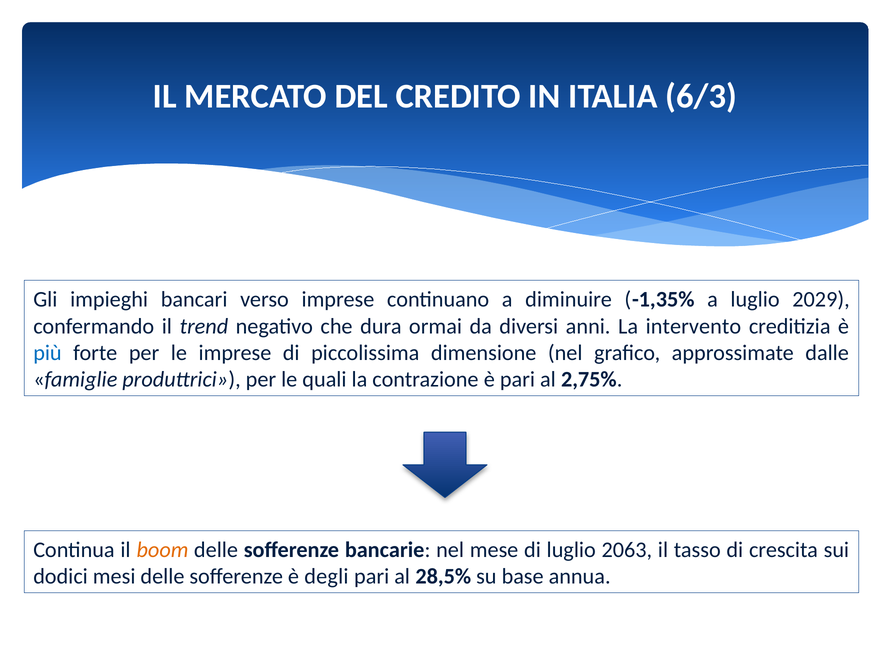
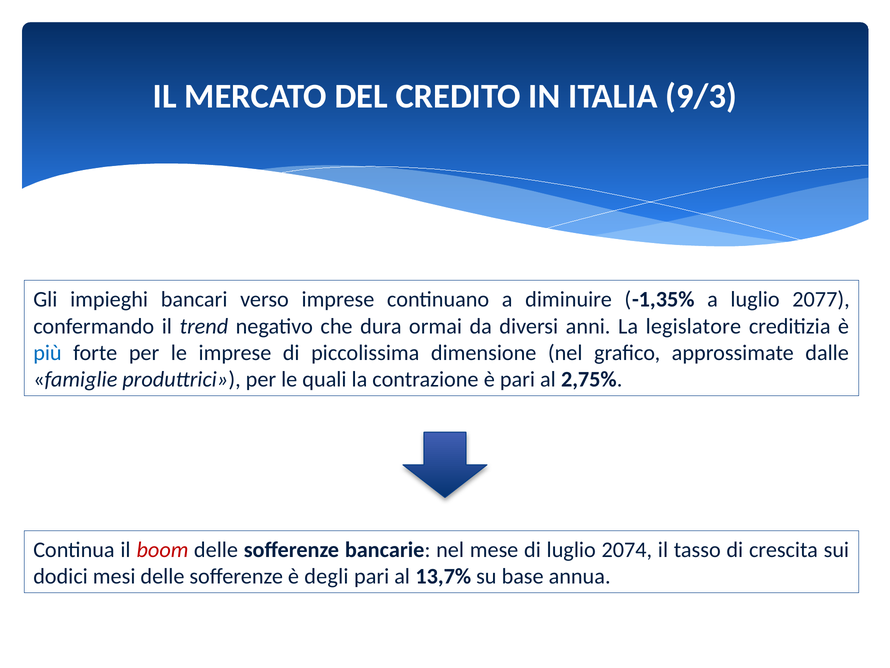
6/3: 6/3 -> 9/3 (701, 96)
2029: 2029 -> 2077 (821, 299)
intervento: intervento -> legislatore (693, 326)
boom colour: orange -> red (162, 549)
2063: 2063 -> 2074 (627, 549)
28,5%: 28,5% -> 13,7% (443, 576)
